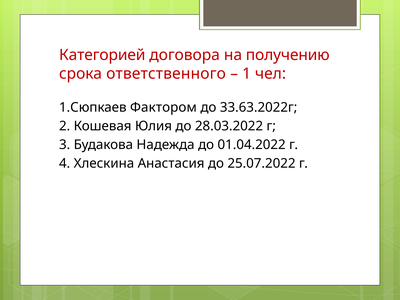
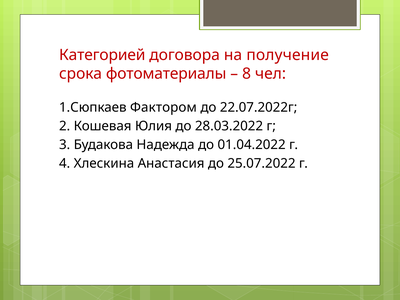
получению: получению -> получение (288, 55)
ответственного: ответственного -> фотоматериалы (166, 74)
1: 1 -> 8 (247, 74)
33.63.2022г: 33.63.2022г -> 22.07.2022г (259, 107)
